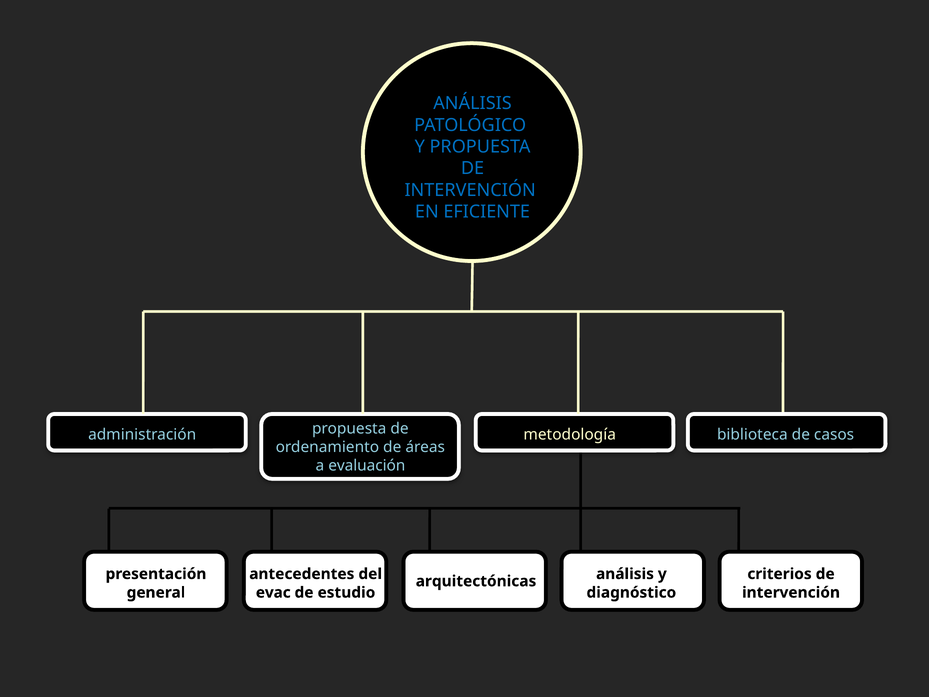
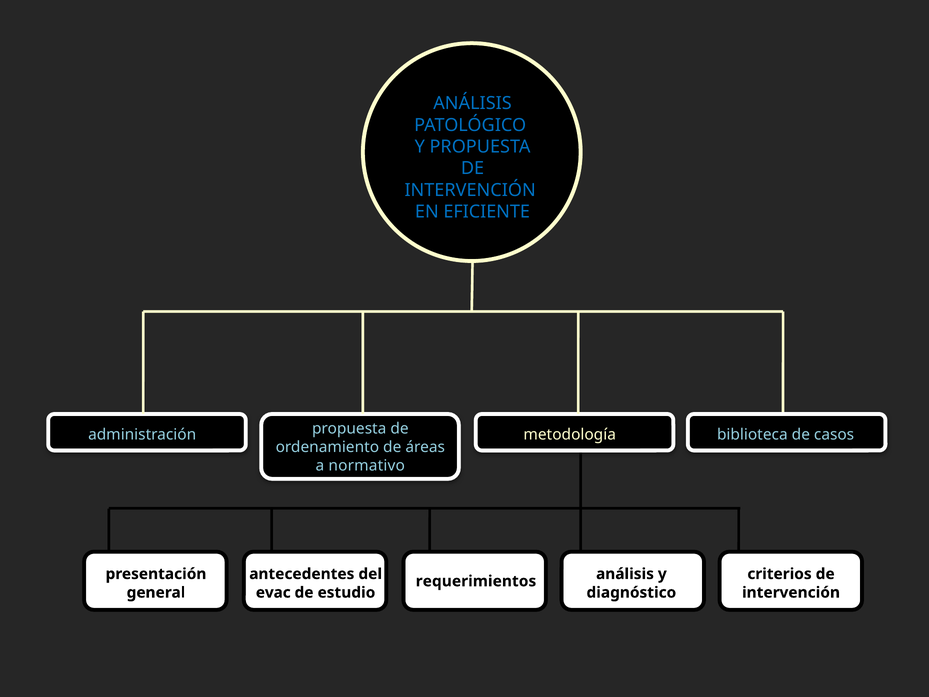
evaluación: evaluación -> normativo (367, 465)
arquitectónicas: arquitectónicas -> requerimientos (476, 581)
